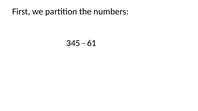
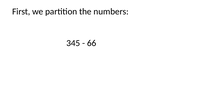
61: 61 -> 66 (92, 43)
